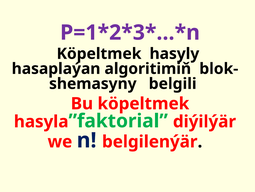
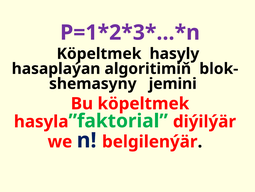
belgili: belgili -> jemini (173, 83)
